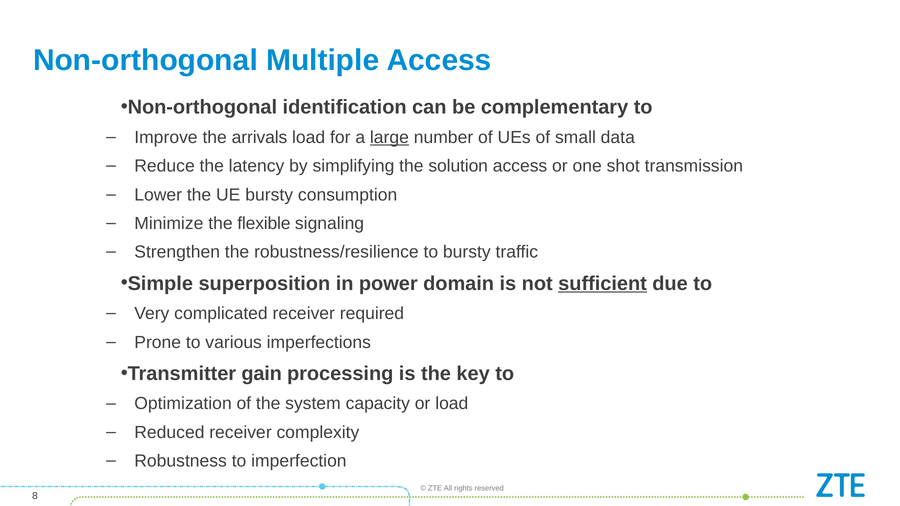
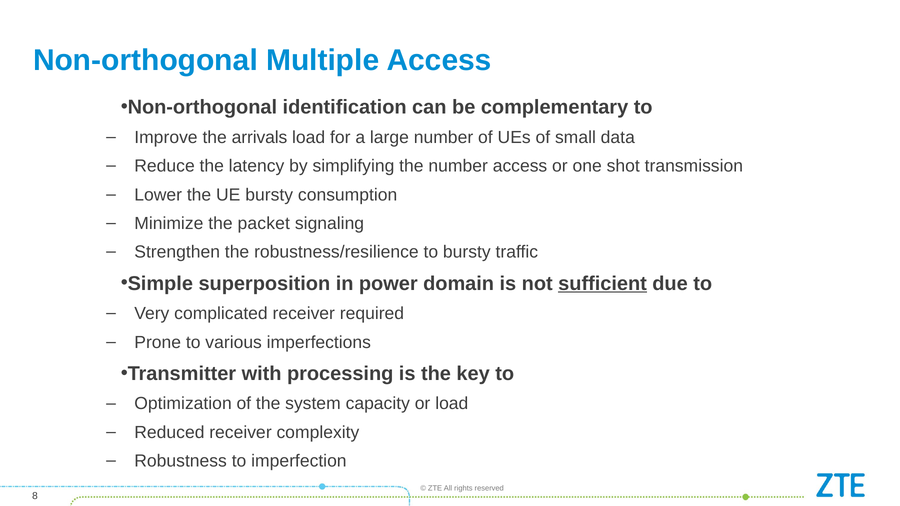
large underline: present -> none (389, 137)
the solution: solution -> number (458, 166)
flexible: flexible -> packet (264, 224)
gain: gain -> with (262, 374)
